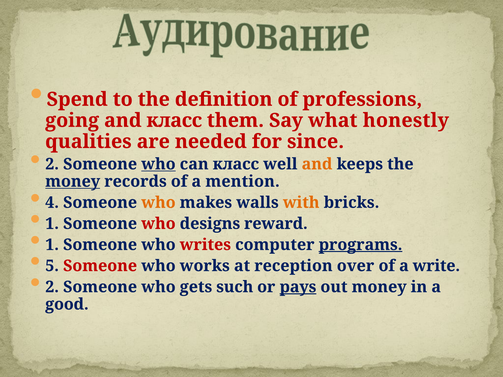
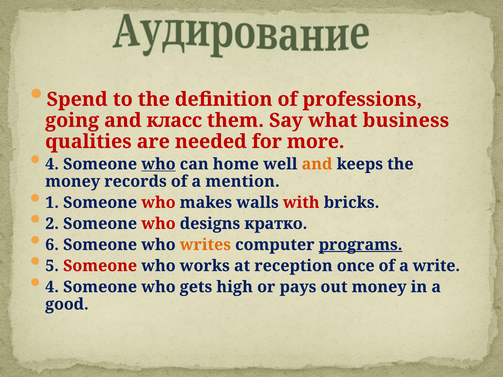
honestly: honestly -> business (406, 121)
since: since -> more (316, 142)
2: 2 -> 4 (52, 164)
can класс: класс -> home (236, 164)
money underline: present -> none (73, 182)
4: 4 -> 1 (52, 203)
who colour: orange -> red (158, 203)
with colour: orange -> red (301, 203)
1: 1 -> 2 (52, 224)
reward: reward -> кратко (276, 224)
1: 1 -> 6 (52, 245)
writes colour: red -> orange (205, 245)
over: over -> once (356, 266)
2: 2 -> 4 (52, 287)
such: such -> high (235, 287)
pays underline: present -> none (298, 287)
